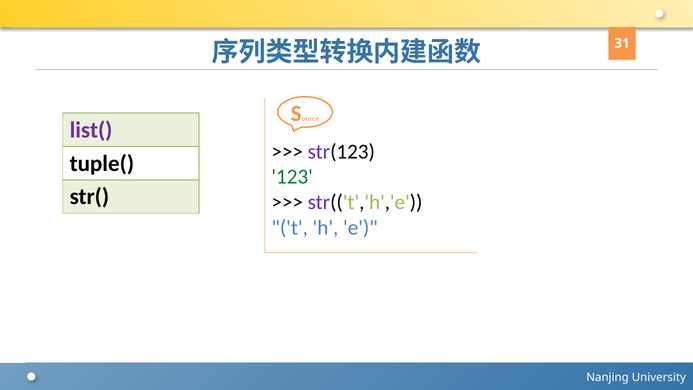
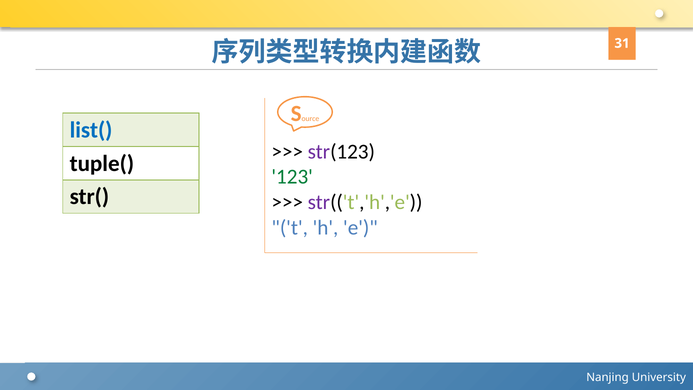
list( colour: purple -> blue (91, 130)
